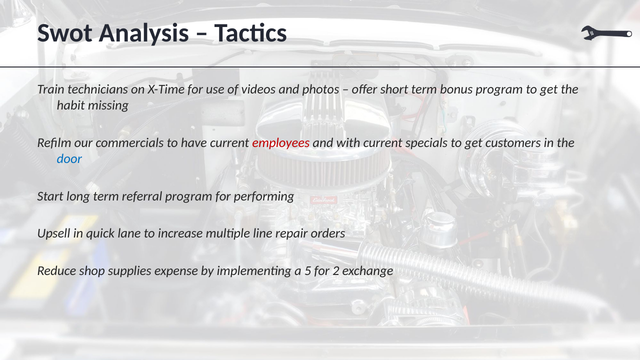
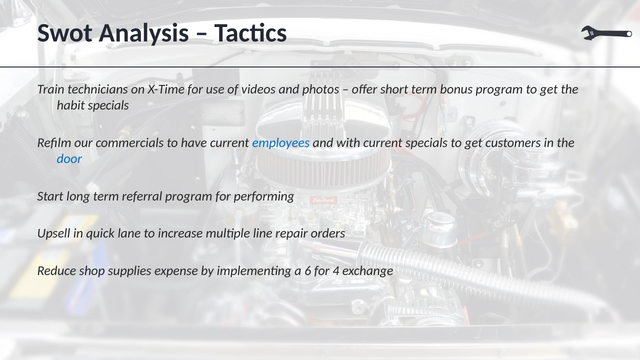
habit missing: missing -> specials (108, 106)
employees colour: red -> blue (281, 143)
5: 5 -> 6 (308, 271)
2: 2 -> 4 (336, 271)
